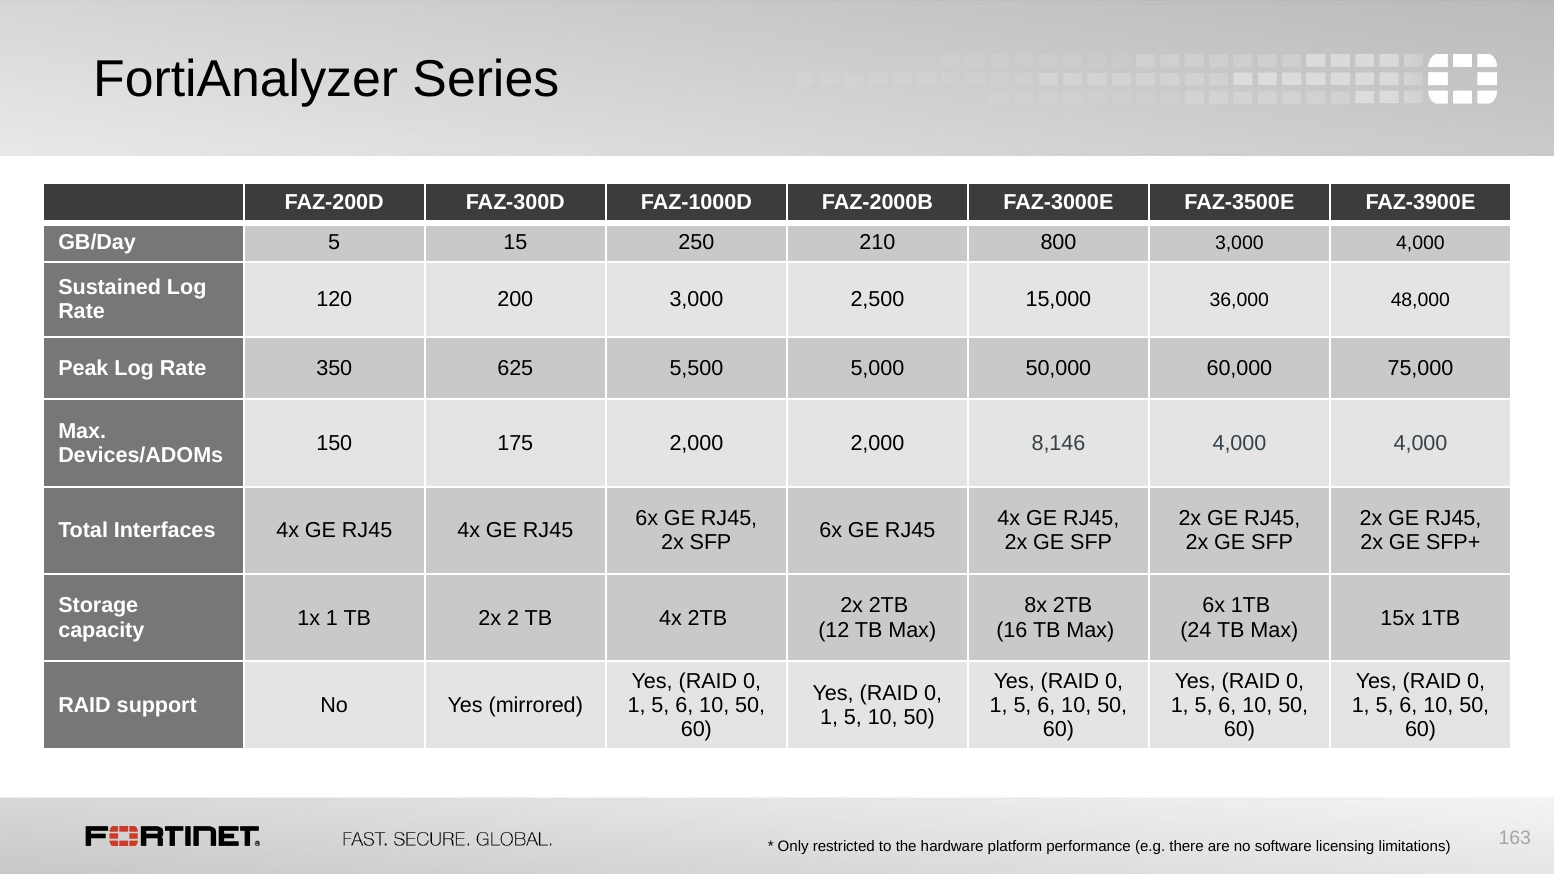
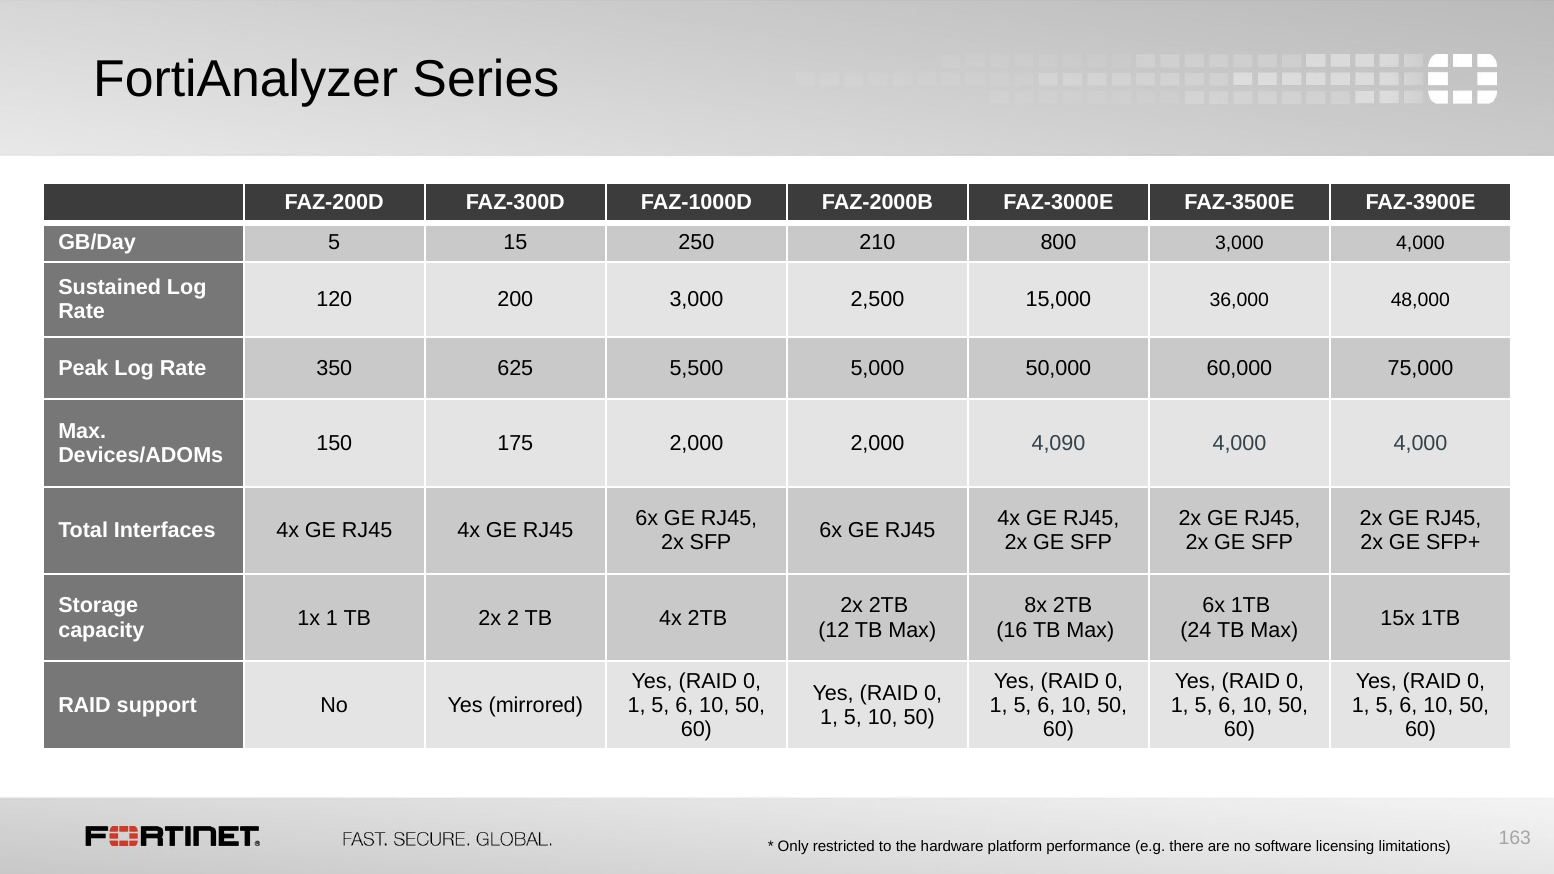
8,146: 8,146 -> 4,090 (1058, 443)
